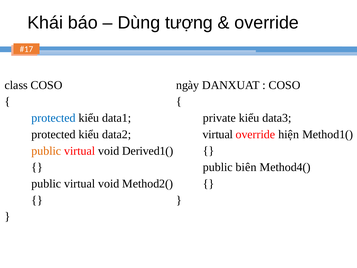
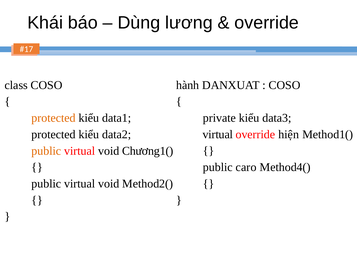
tượng: tượng -> lương (189, 23)
ngày: ngày -> hành (188, 85)
protected colour: blue -> orange (54, 118)
Derived1(: Derived1( -> Chương1( (148, 151)
biên: biên -> caro (246, 167)
